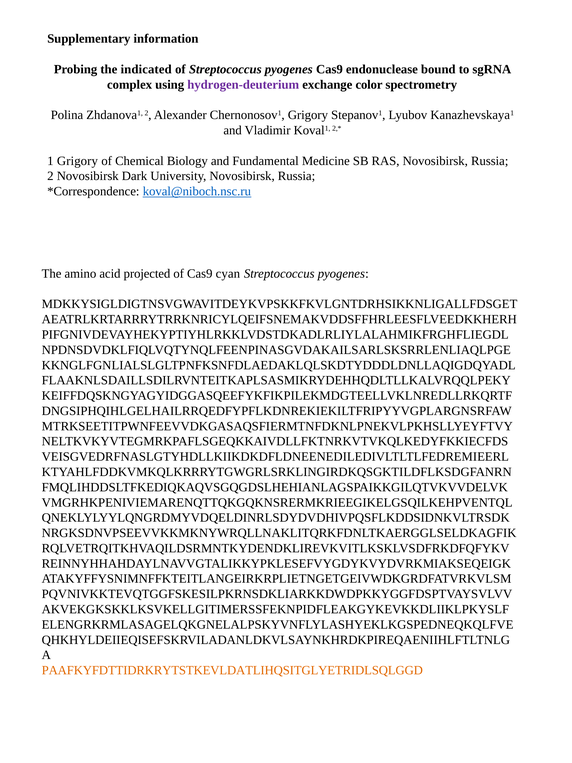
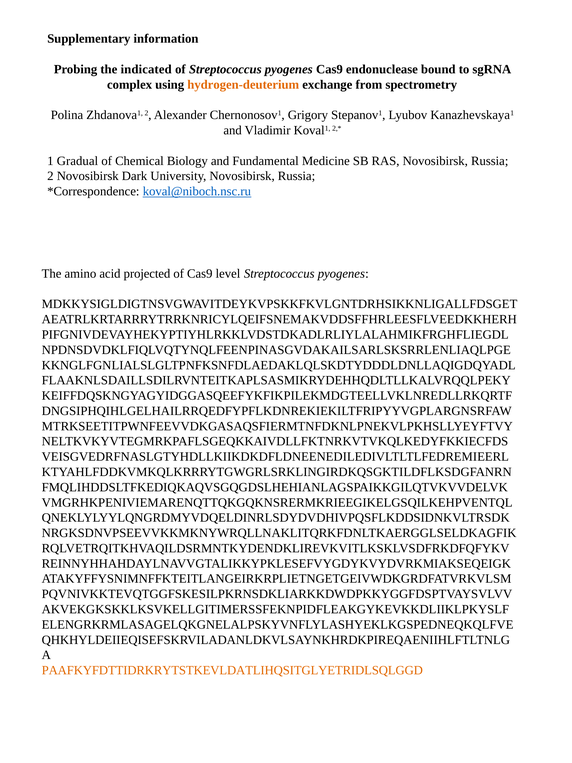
hydrogen-deuterium colour: purple -> orange (243, 85)
color: color -> from (369, 85)
1 Grigory: Grigory -> Gradual (77, 161)
cyan: cyan -> level (228, 273)
